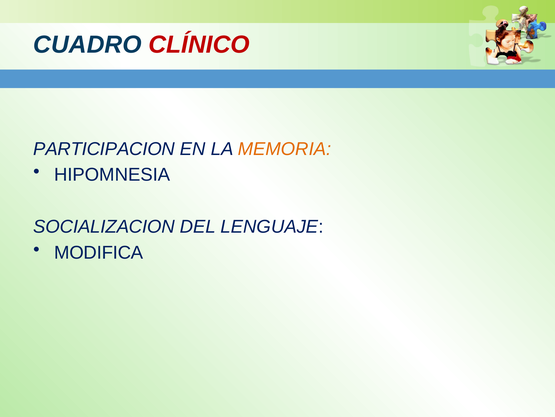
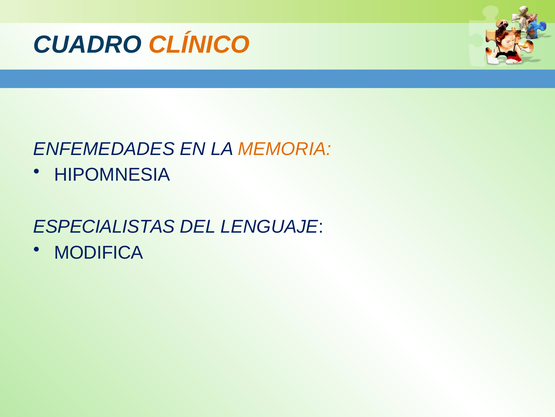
CLÍNICO colour: red -> orange (199, 45)
PARTICIPACION: PARTICIPACION -> ENFEMEDADES (104, 149)
SOCIALIZACION: SOCIALIZACION -> ESPECIALISTAS (104, 226)
